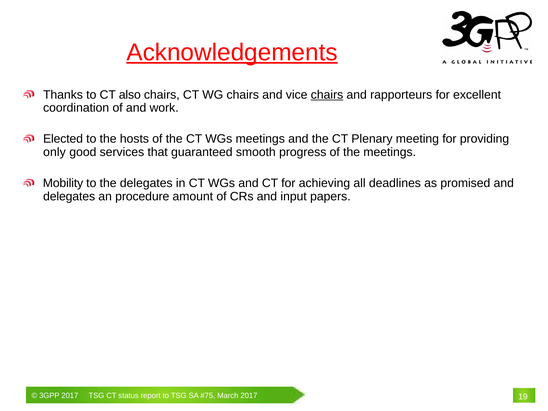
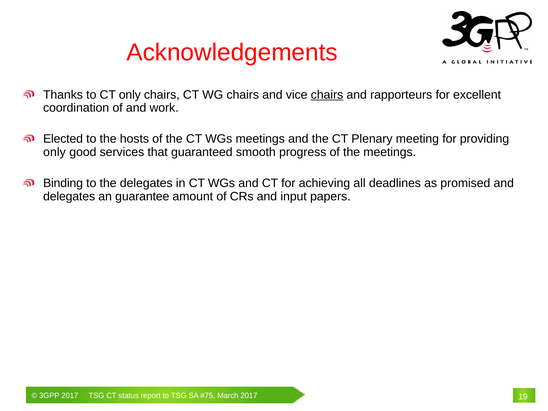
Acknowledgements underline: present -> none (232, 52)
CT also: also -> only (130, 95)
Mobility: Mobility -> Binding (63, 183)
procedure: procedure -> guarantee (142, 196)
